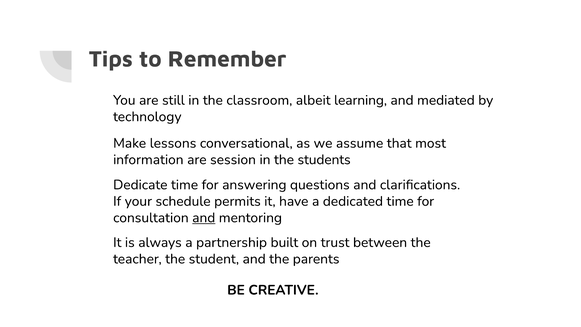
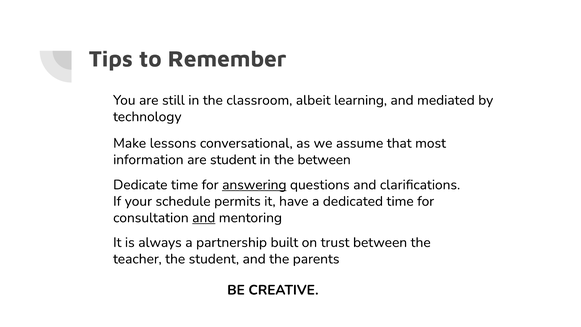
are session: session -> student (233, 160)
the students: students -> between (324, 160)
answering underline: none -> present (254, 185)
